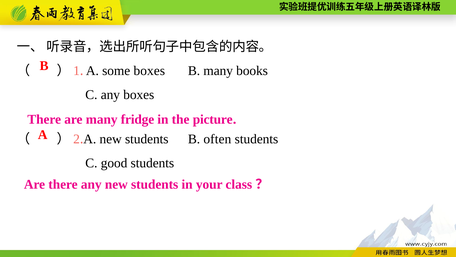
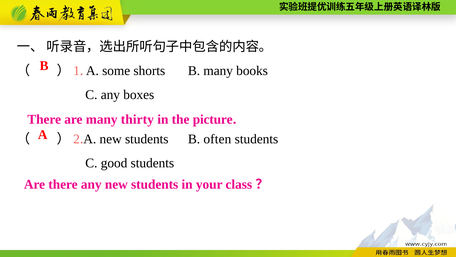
some boxes: boxes -> shorts (149, 70)
fridge: fridge -> thirty (137, 119)
